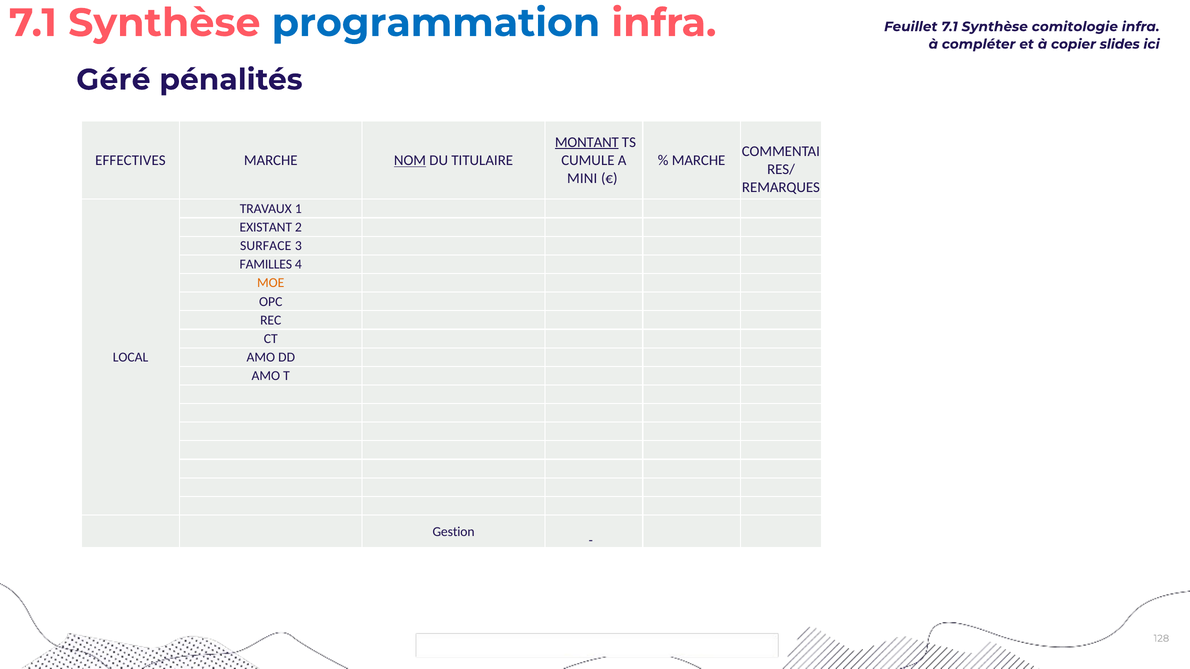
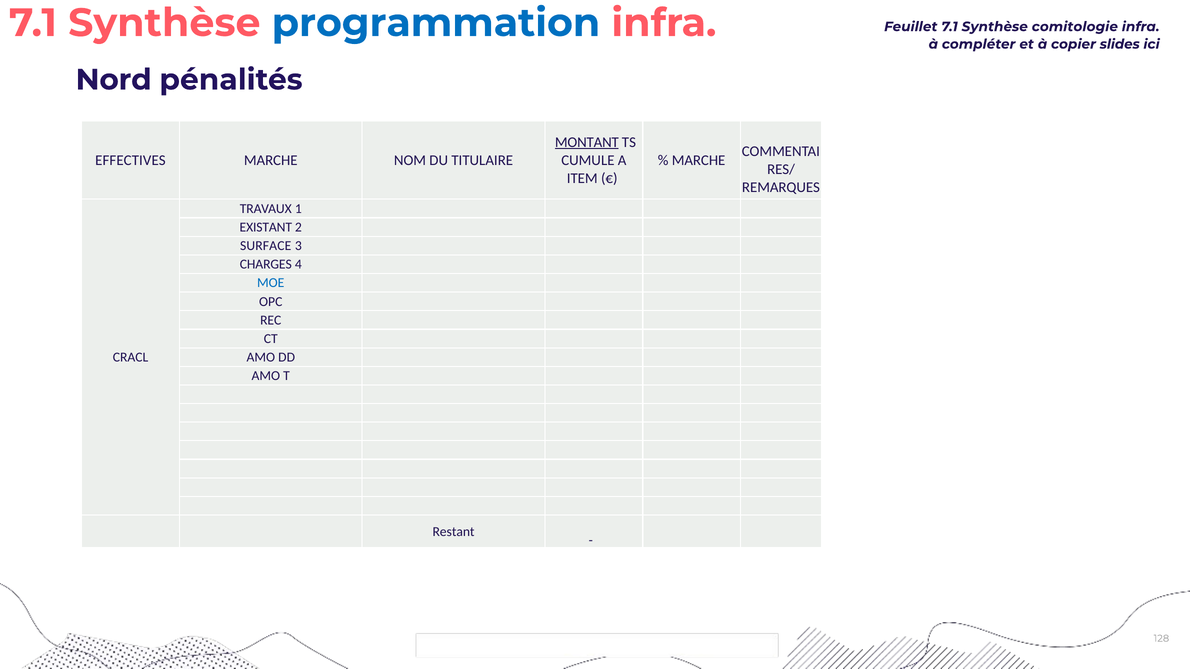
Géré: Géré -> Nord (114, 80)
NOM underline: present -> none (410, 160)
MINI: MINI -> ITEM (582, 179)
FAMILLES: FAMILLES -> CHARGES (266, 265)
MOE colour: orange -> blue (271, 283)
LOCAL: LOCAL -> CRACL (131, 357)
Gestion: Gestion -> Restant (454, 532)
